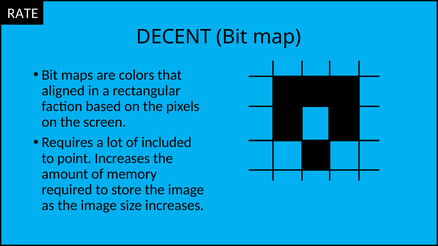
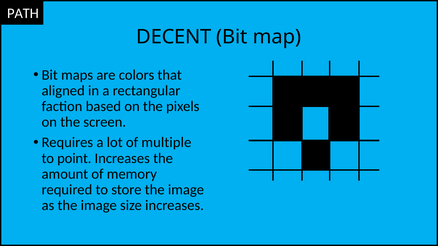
RATE: RATE -> PATH (23, 13)
included: included -> multiple (166, 143)
